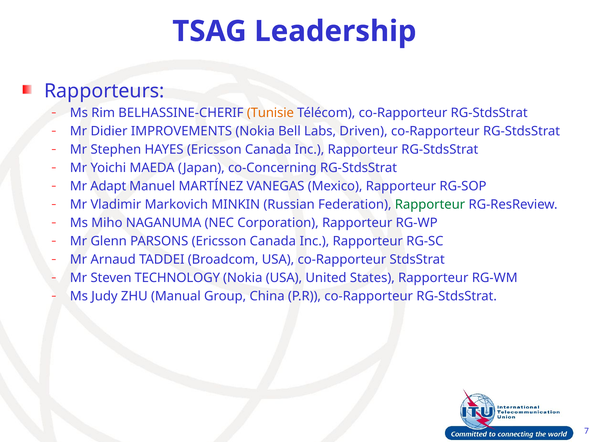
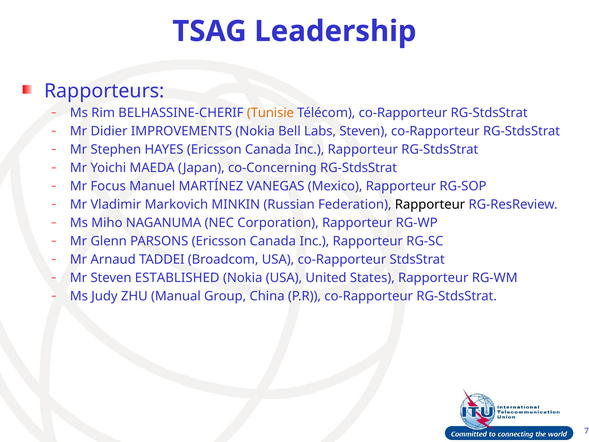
Labs Driven: Driven -> Steven (364, 131)
Adapt: Adapt -> Focus (108, 186)
Rapporteur colour: green -> black (430, 204)
TECHNOLOGY: TECHNOLOGY -> ESTABLISHED (177, 278)
